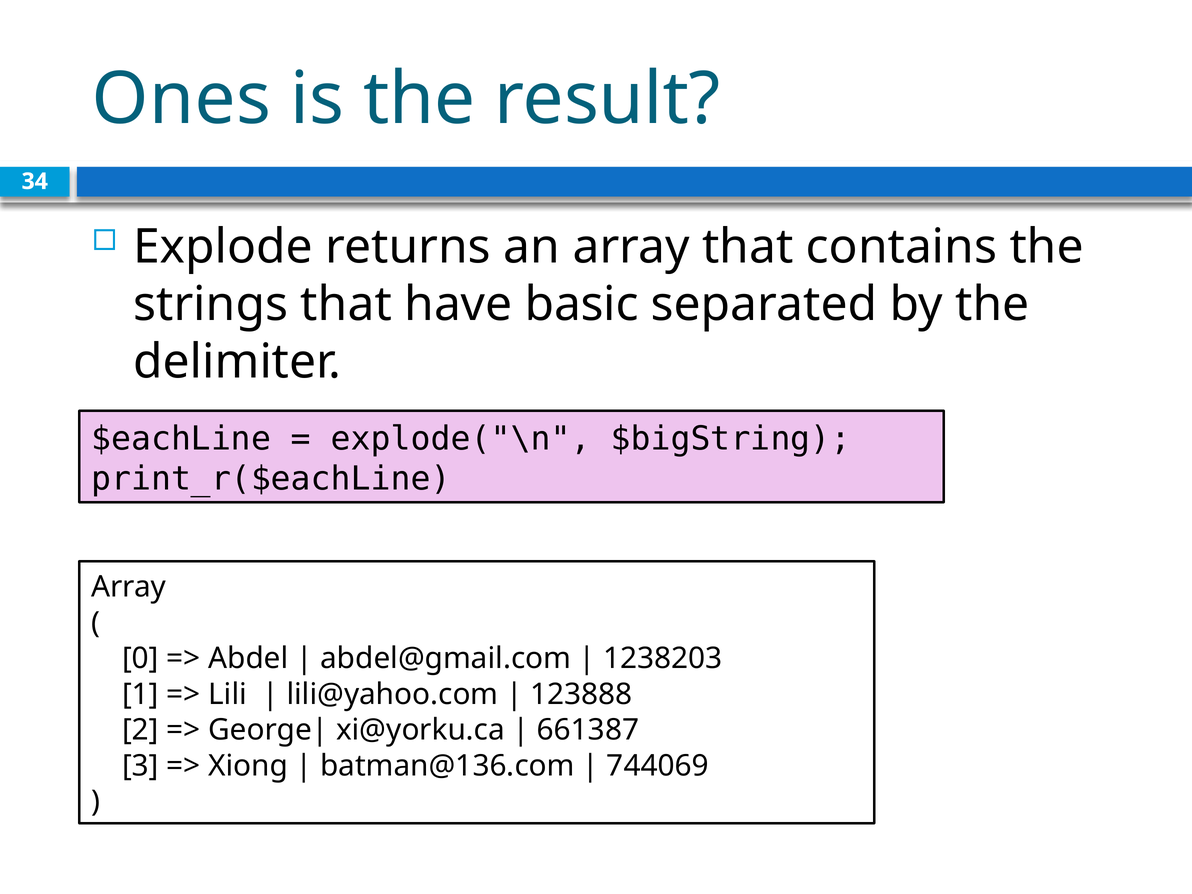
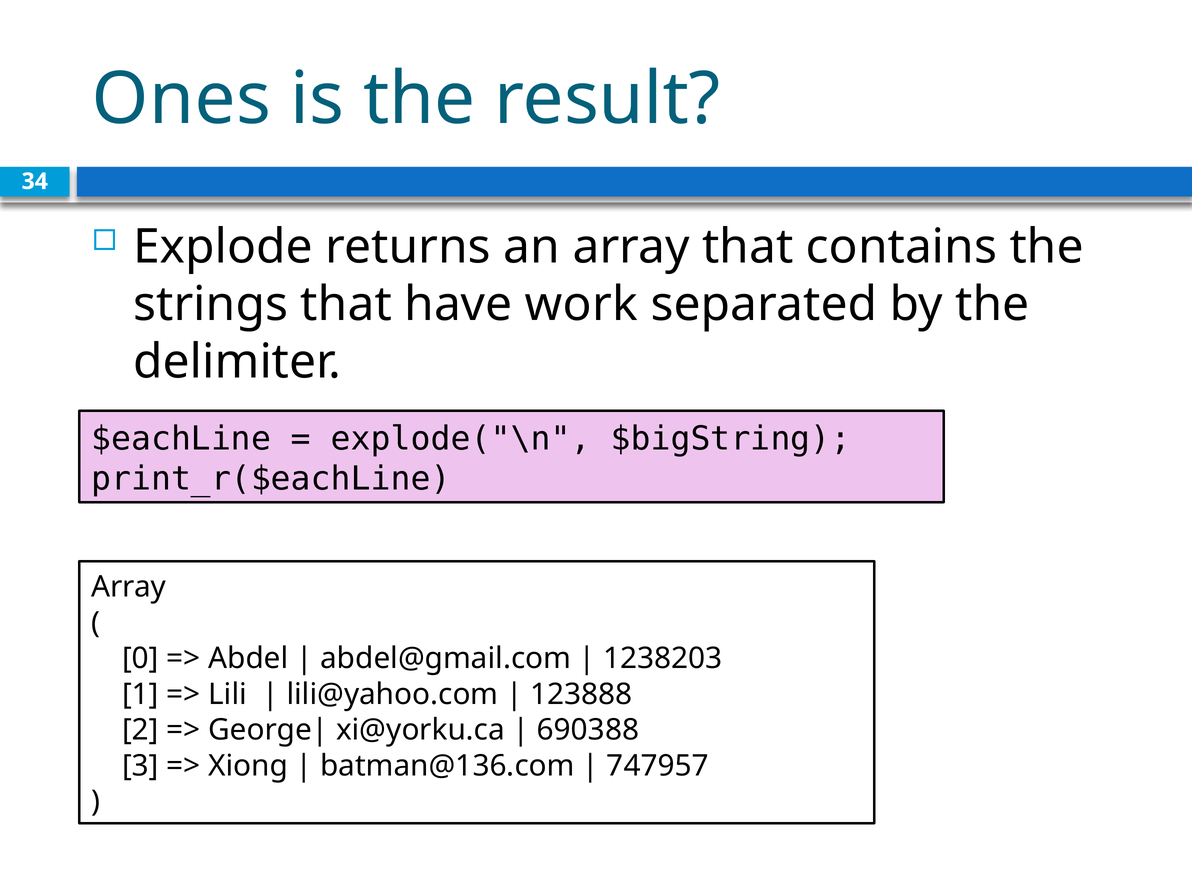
basic: basic -> work (581, 304)
661387: 661387 -> 690388 (588, 730)
744069: 744069 -> 747957 (658, 766)
